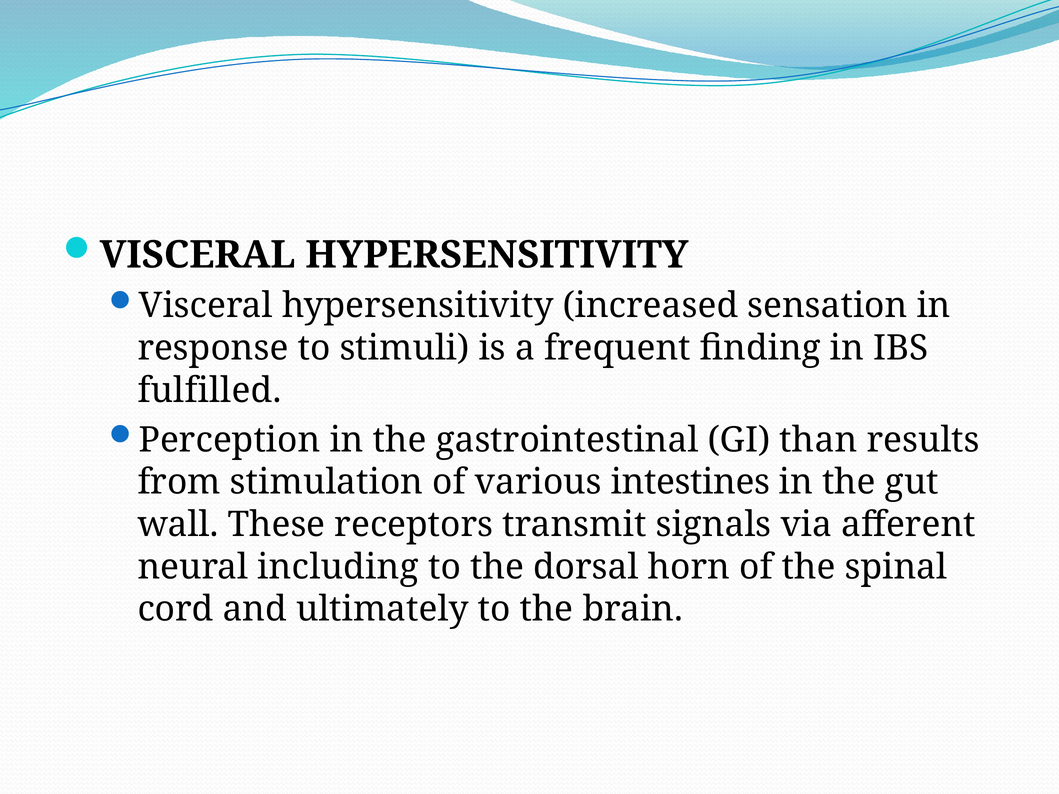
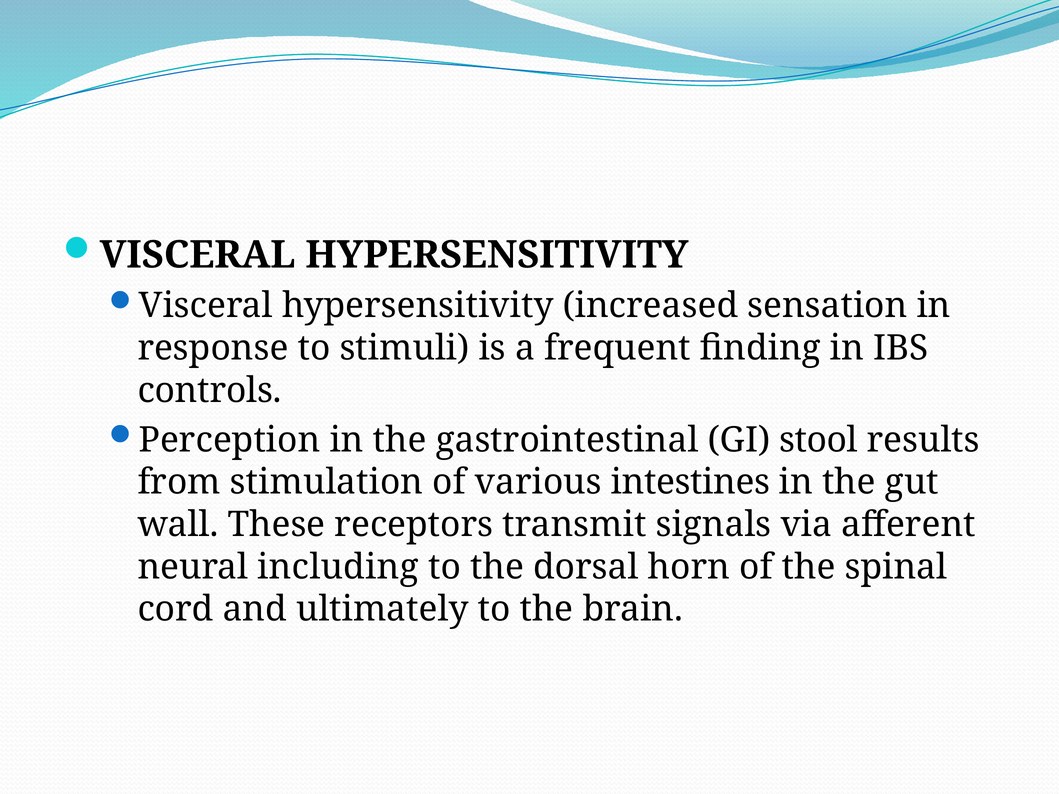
fulfilled: fulfilled -> controls (210, 391)
than: than -> stool (819, 440)
